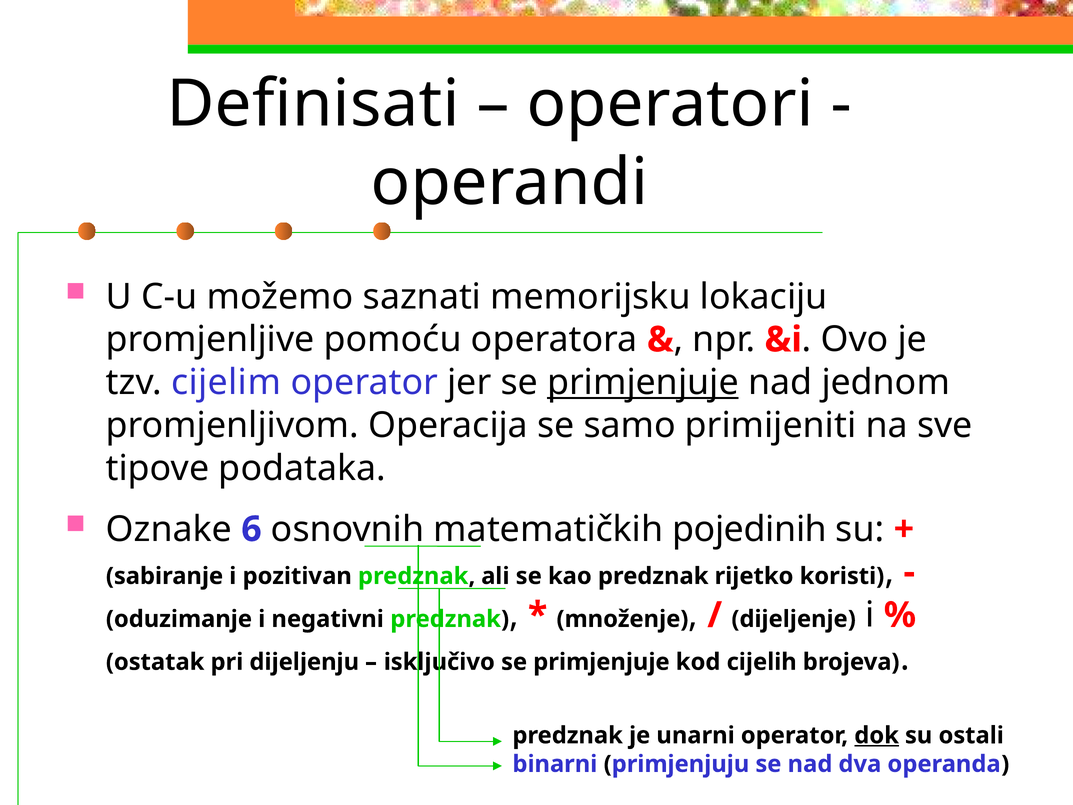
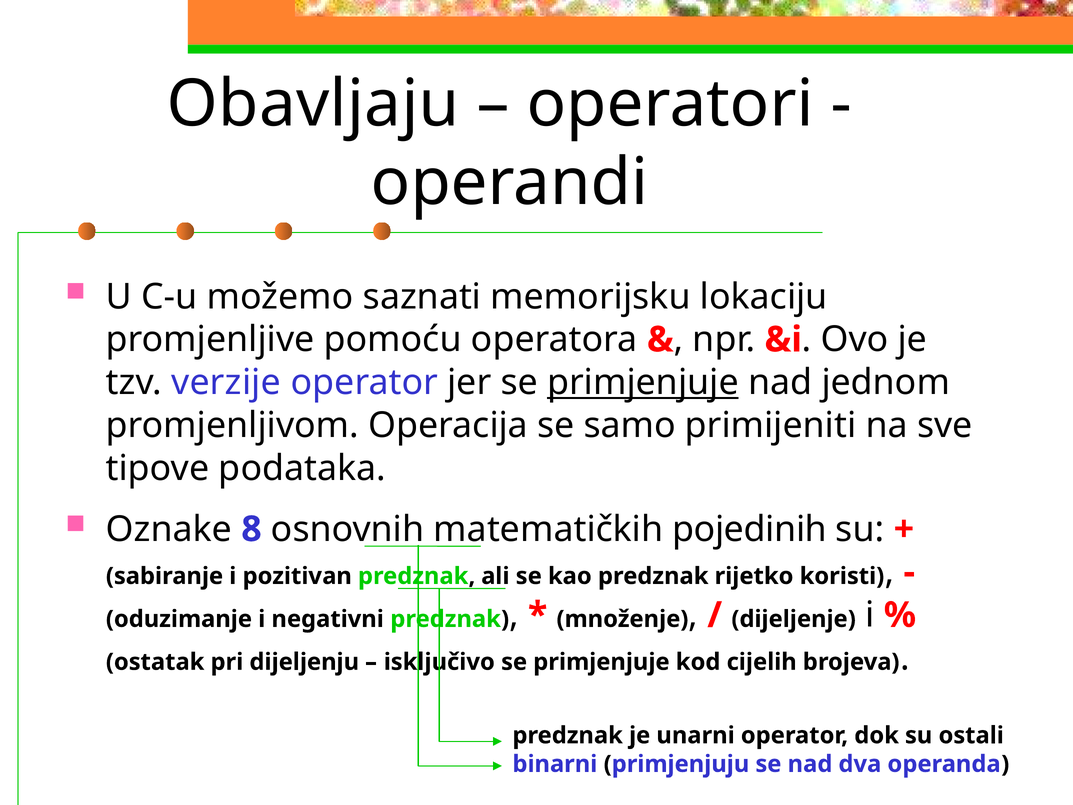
Definisati: Definisati -> Obavljaju (313, 104)
cijelim: cijelim -> verzije (226, 382)
6: 6 -> 8 (251, 529)
dok underline: present -> none (877, 735)
